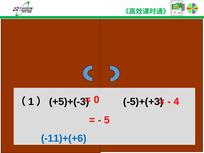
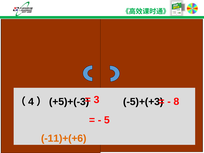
0: 0 -> 3 (97, 100)
4: 4 -> 8 (176, 101)
1: 1 -> 4 (31, 102)
-11)+(+6 colour: blue -> orange (64, 138)
